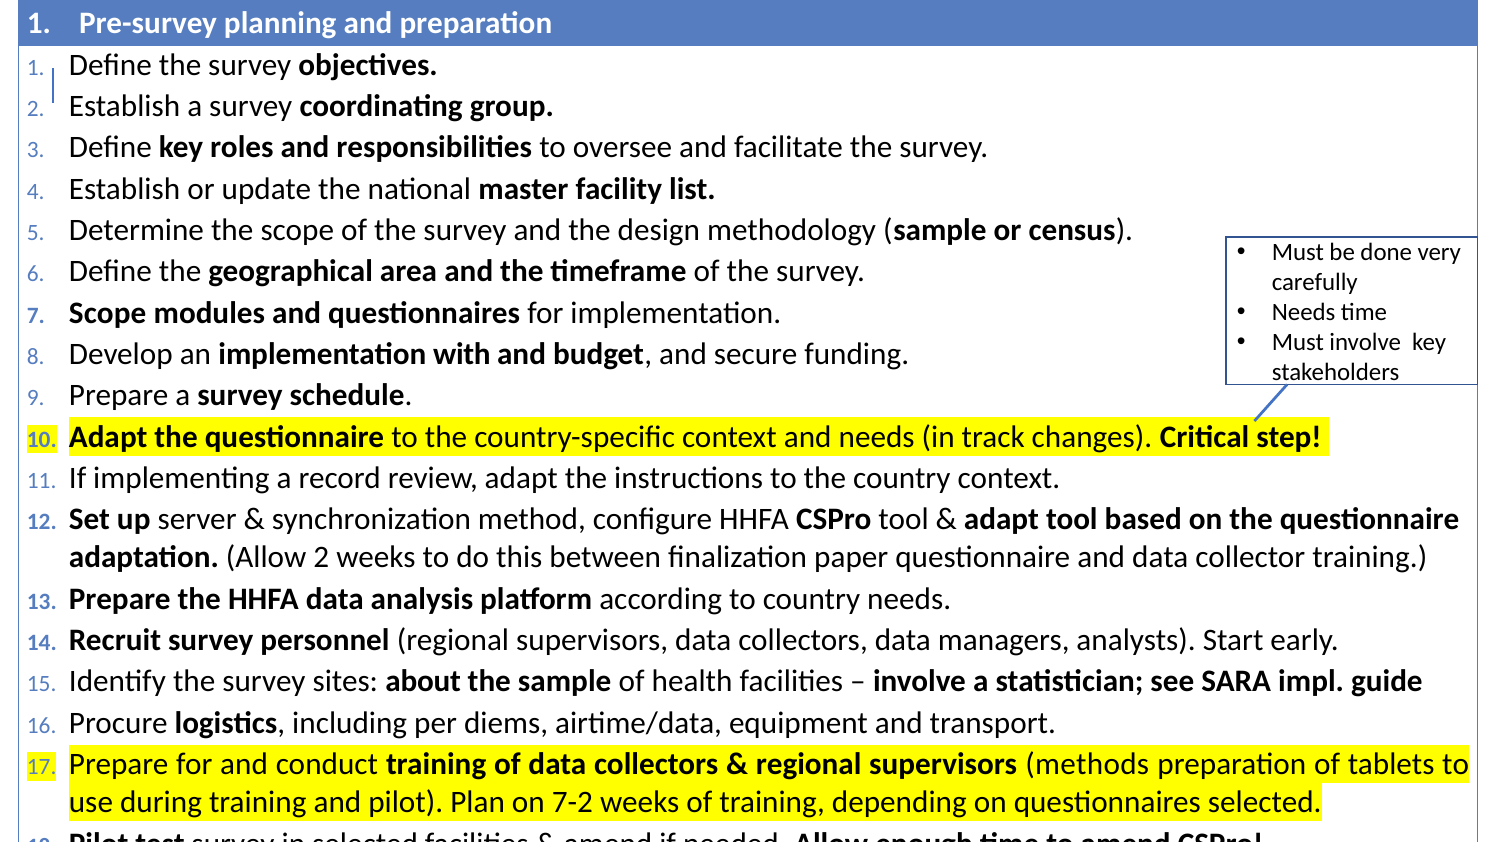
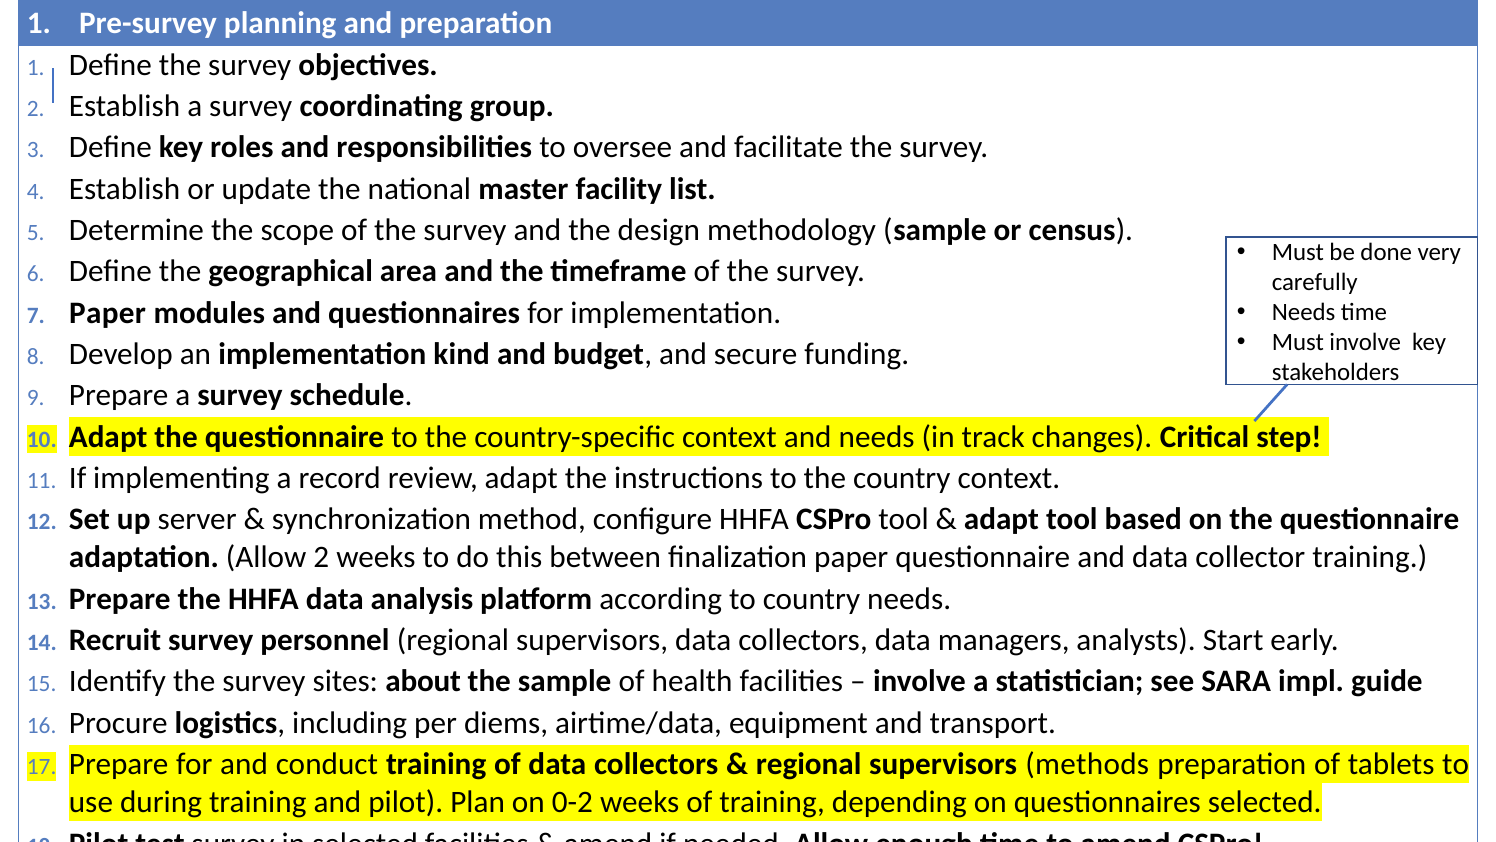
Scope: Scope -> Paper (108, 313)
with: with -> kind (462, 354)
7-2: 7-2 -> 0-2 (572, 802)
